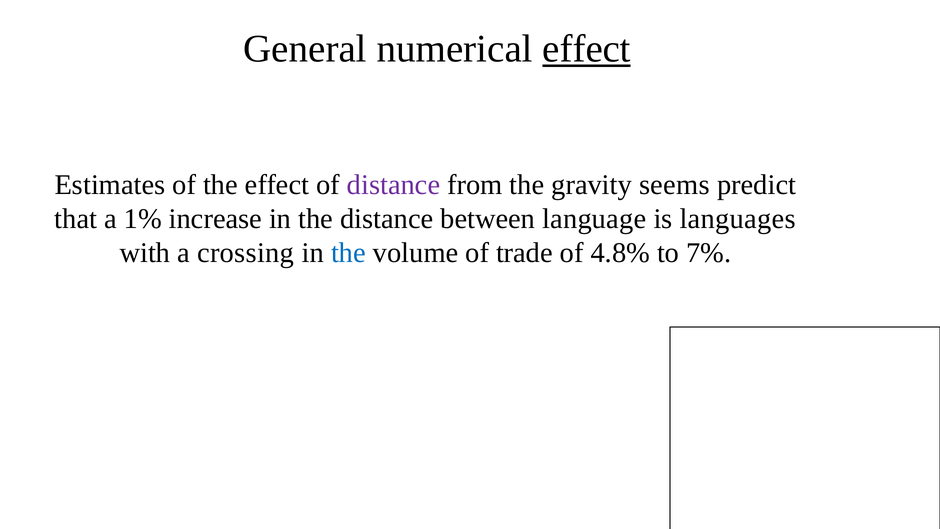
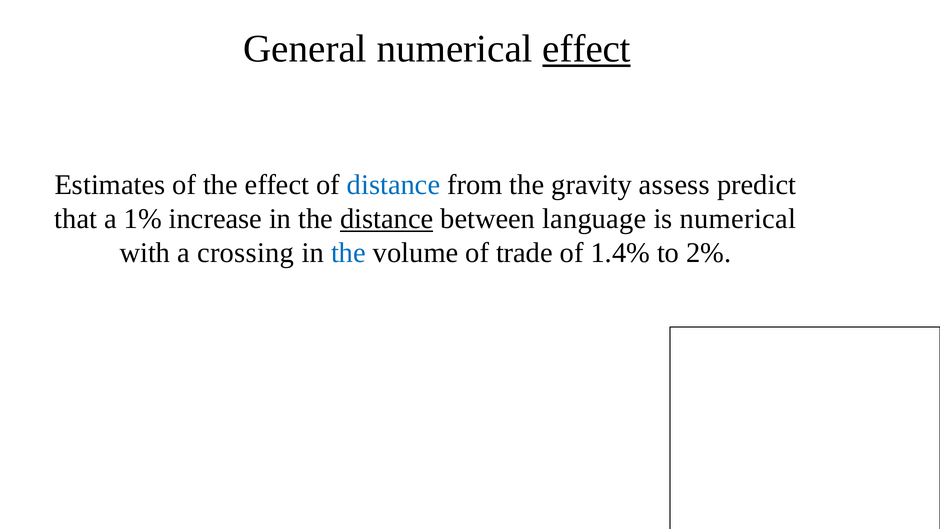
distance colour: purple -> blue (394, 185)
seems: seems -> assess (674, 185)
distance underline: none -> present (387, 219)
is languages: languages -> numerical (738, 219)
4.8%: 4.8% -> 1.4% (620, 253)
7%: 7% -> 2% (709, 253)
